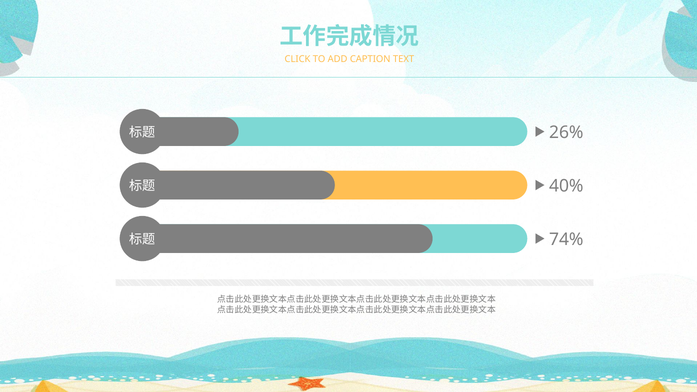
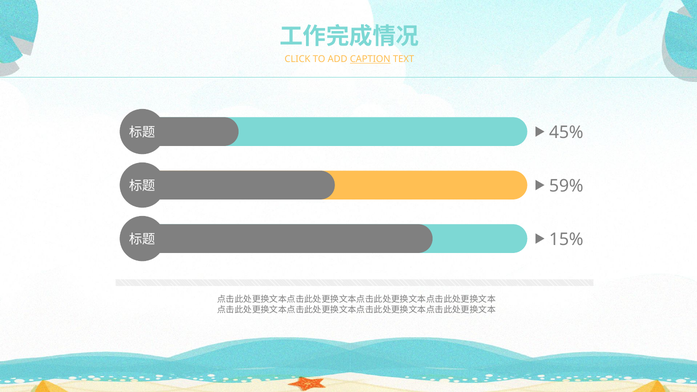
CAPTION underline: none -> present (370, 59)
26%: 26% -> 45% (566, 133)
40%: 40% -> 59% (566, 186)
74%: 74% -> 15% (566, 240)
